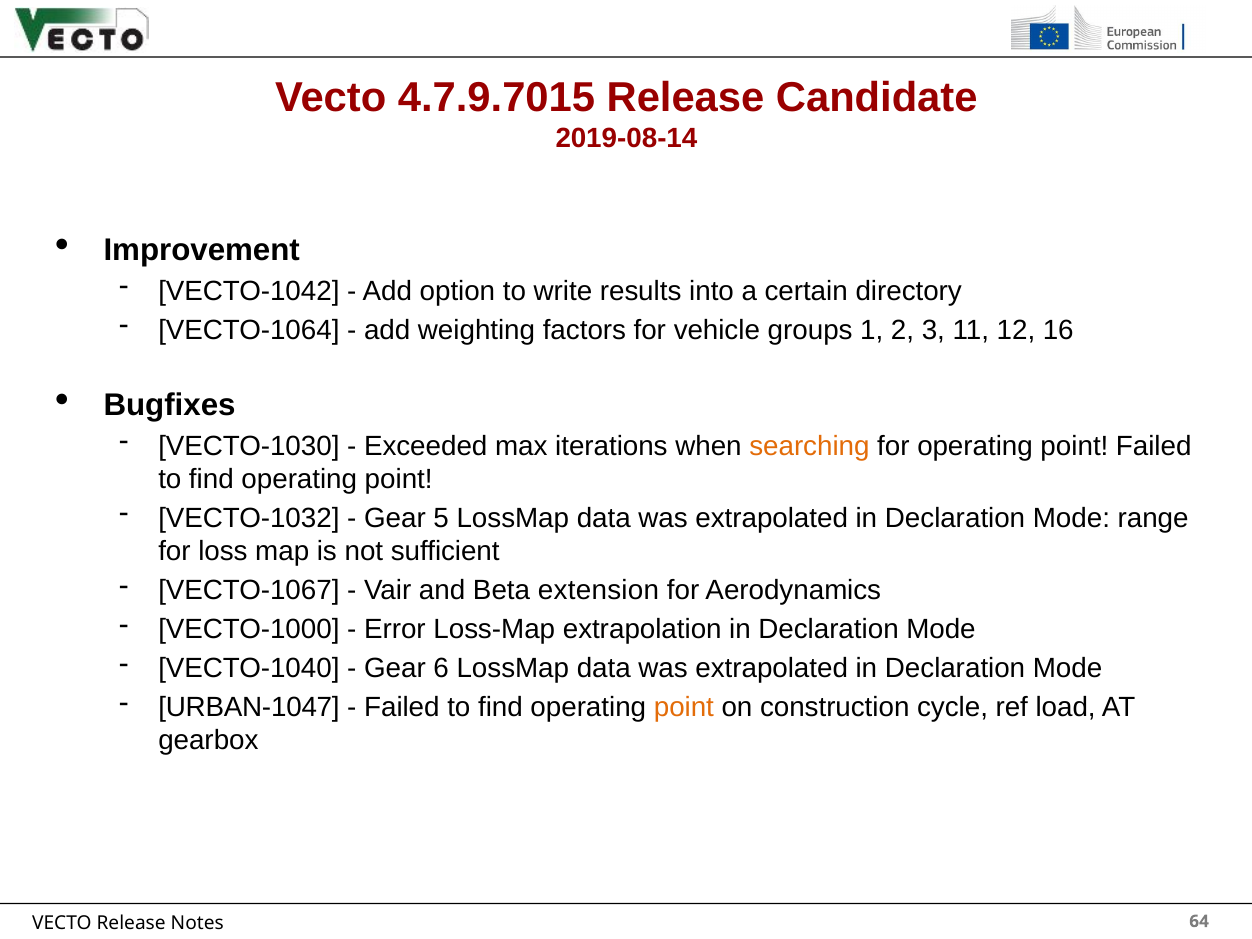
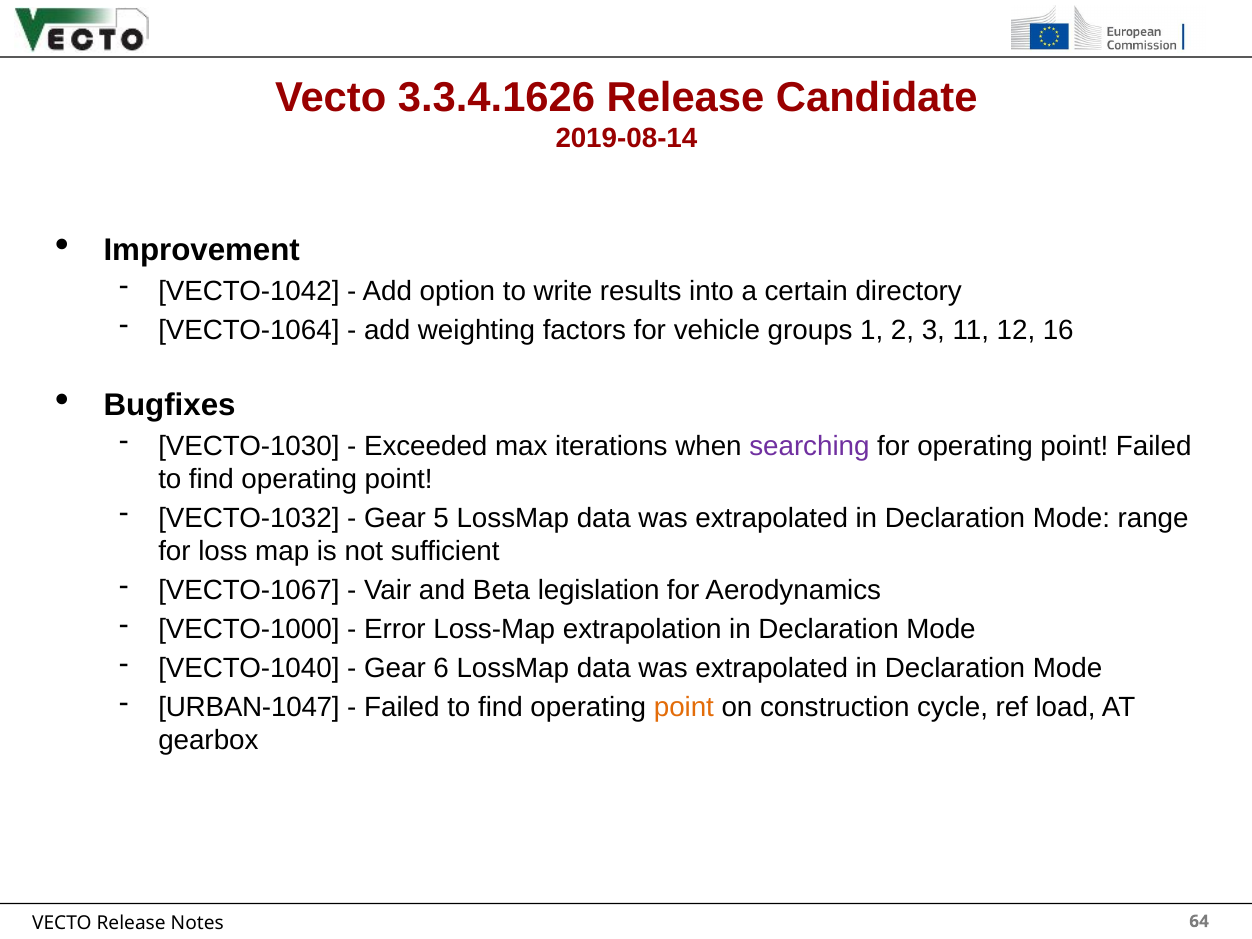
4.7.9.7015: 4.7.9.7015 -> 3.3.4.1626 (497, 98)
searching colour: orange -> purple (809, 446)
extension: extension -> legislation (599, 591)
